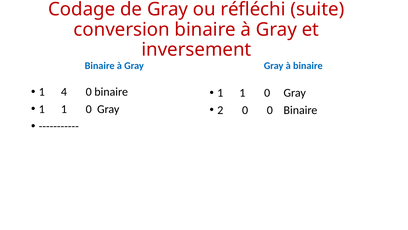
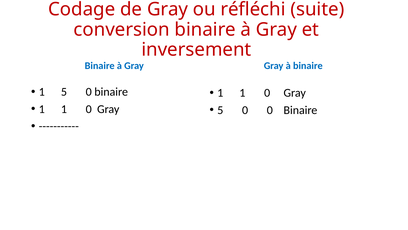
1 4: 4 -> 5 (64, 92)
2: 2 -> 5 (220, 110)
